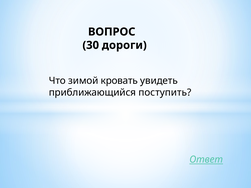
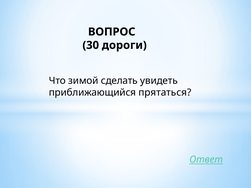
кровать: кровать -> сделать (119, 81)
поступить: поступить -> прятаться (165, 93)
